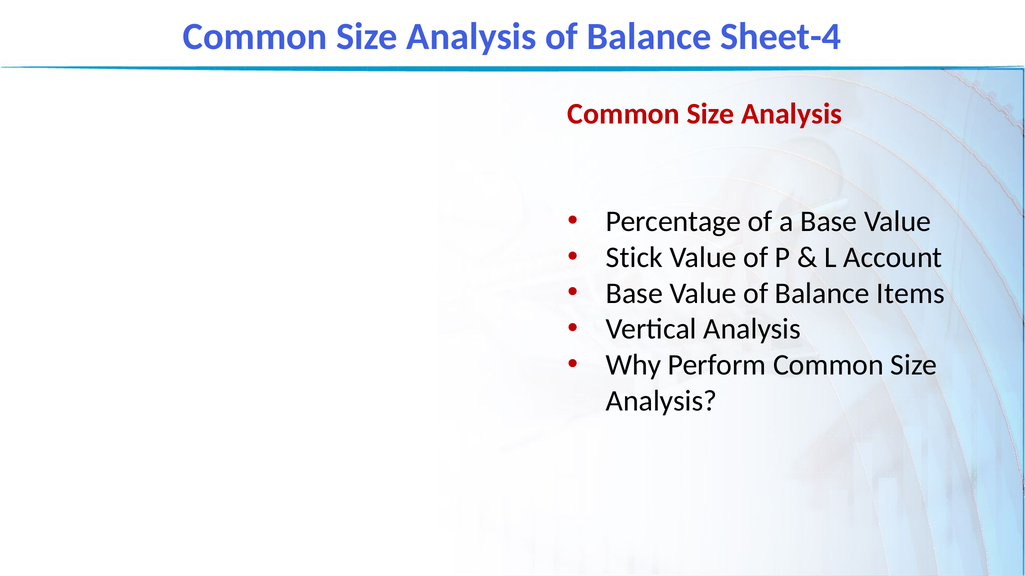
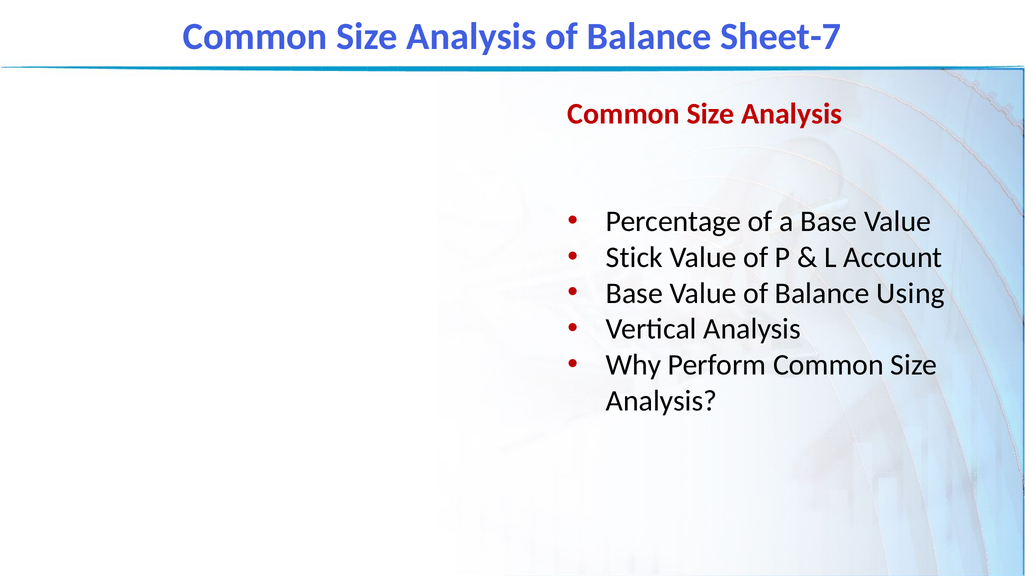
Sheet-4: Sheet-4 -> Sheet-7 (781, 37)
Items: Items -> Using (911, 293)
